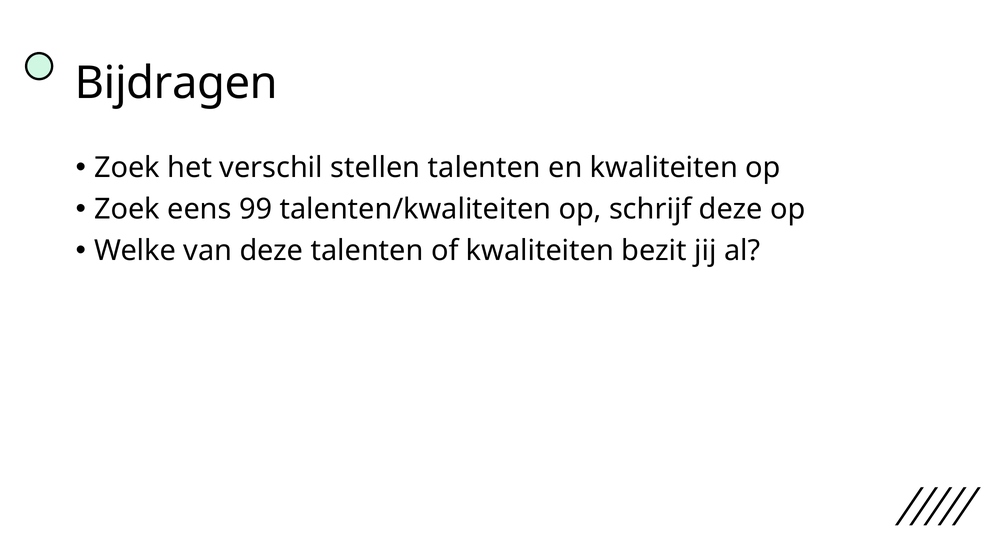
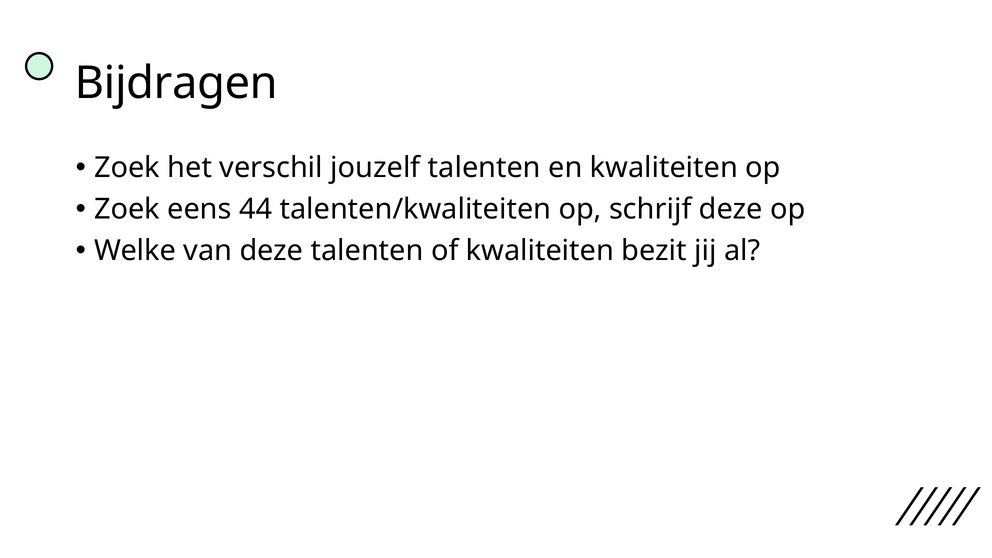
stellen: stellen -> jouzelf (375, 168)
99: 99 -> 44 (256, 209)
